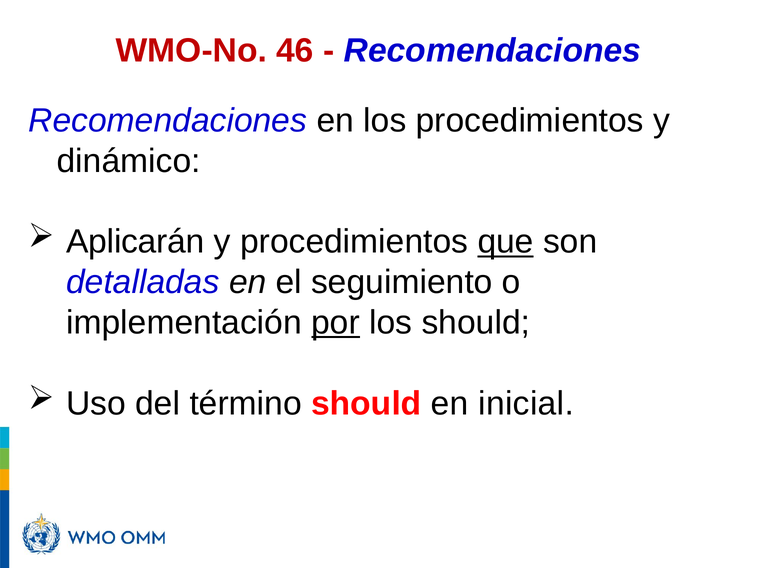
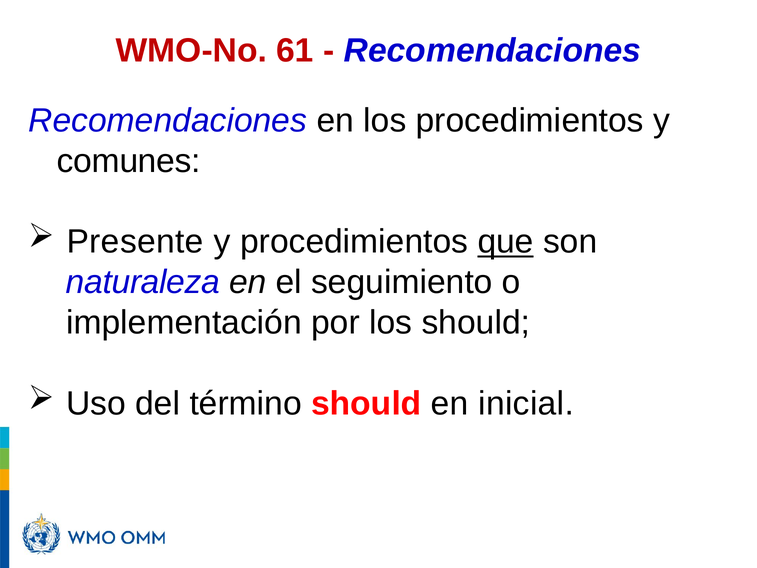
46: 46 -> 61 (295, 51)
dinámico: dinámico -> comunes (129, 161)
Aplicarán: Aplicarán -> Presente (135, 242)
detalladas: detalladas -> naturaleza (143, 282)
por underline: present -> none (336, 322)
